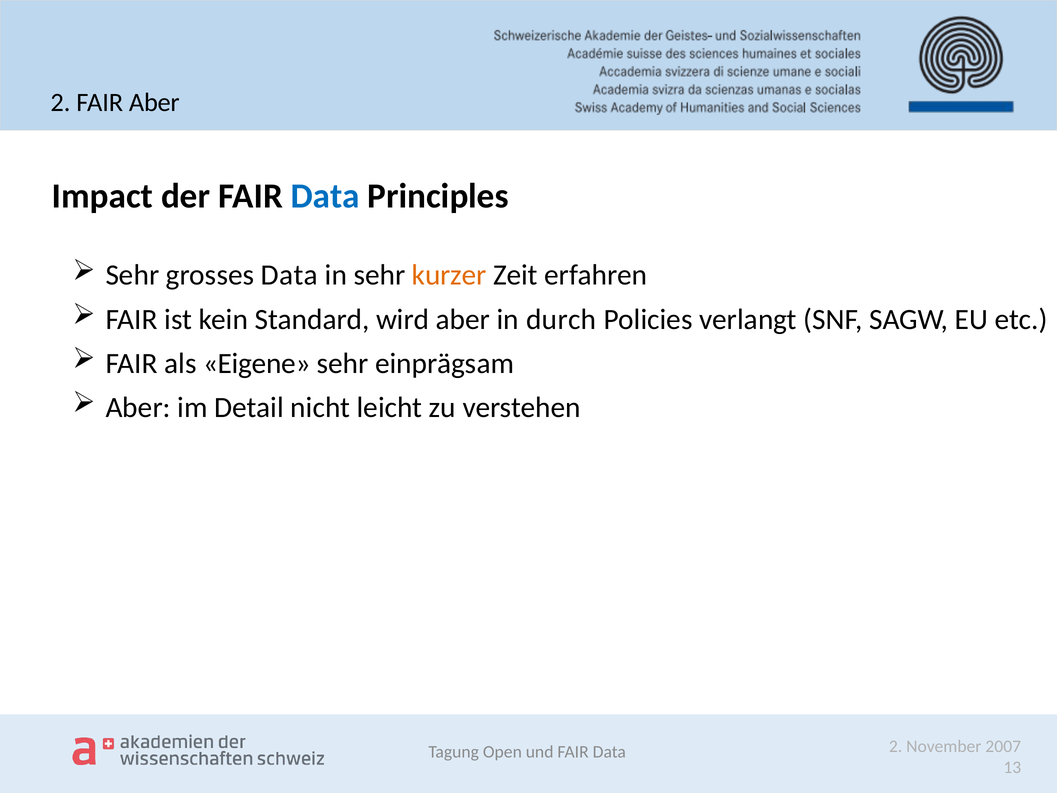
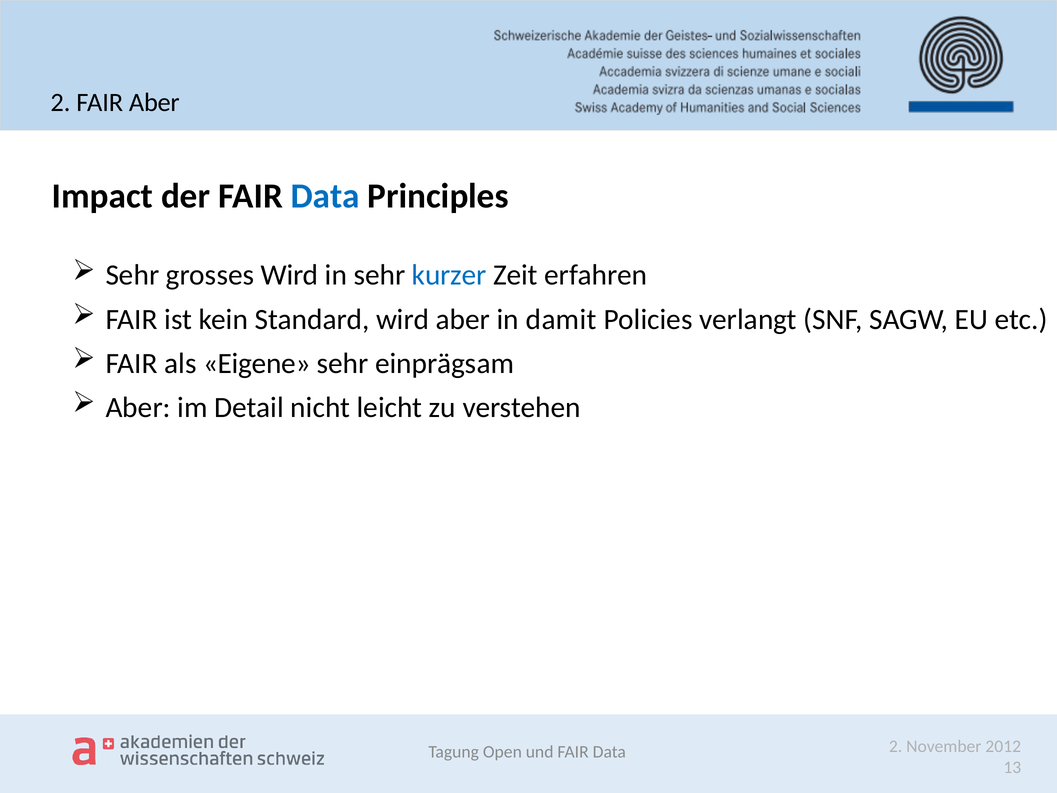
grosses Data: Data -> Wird (290, 275)
kurzer colour: orange -> blue (449, 275)
durch: durch -> damit (561, 319)
2007: 2007 -> 2012 (1003, 746)
